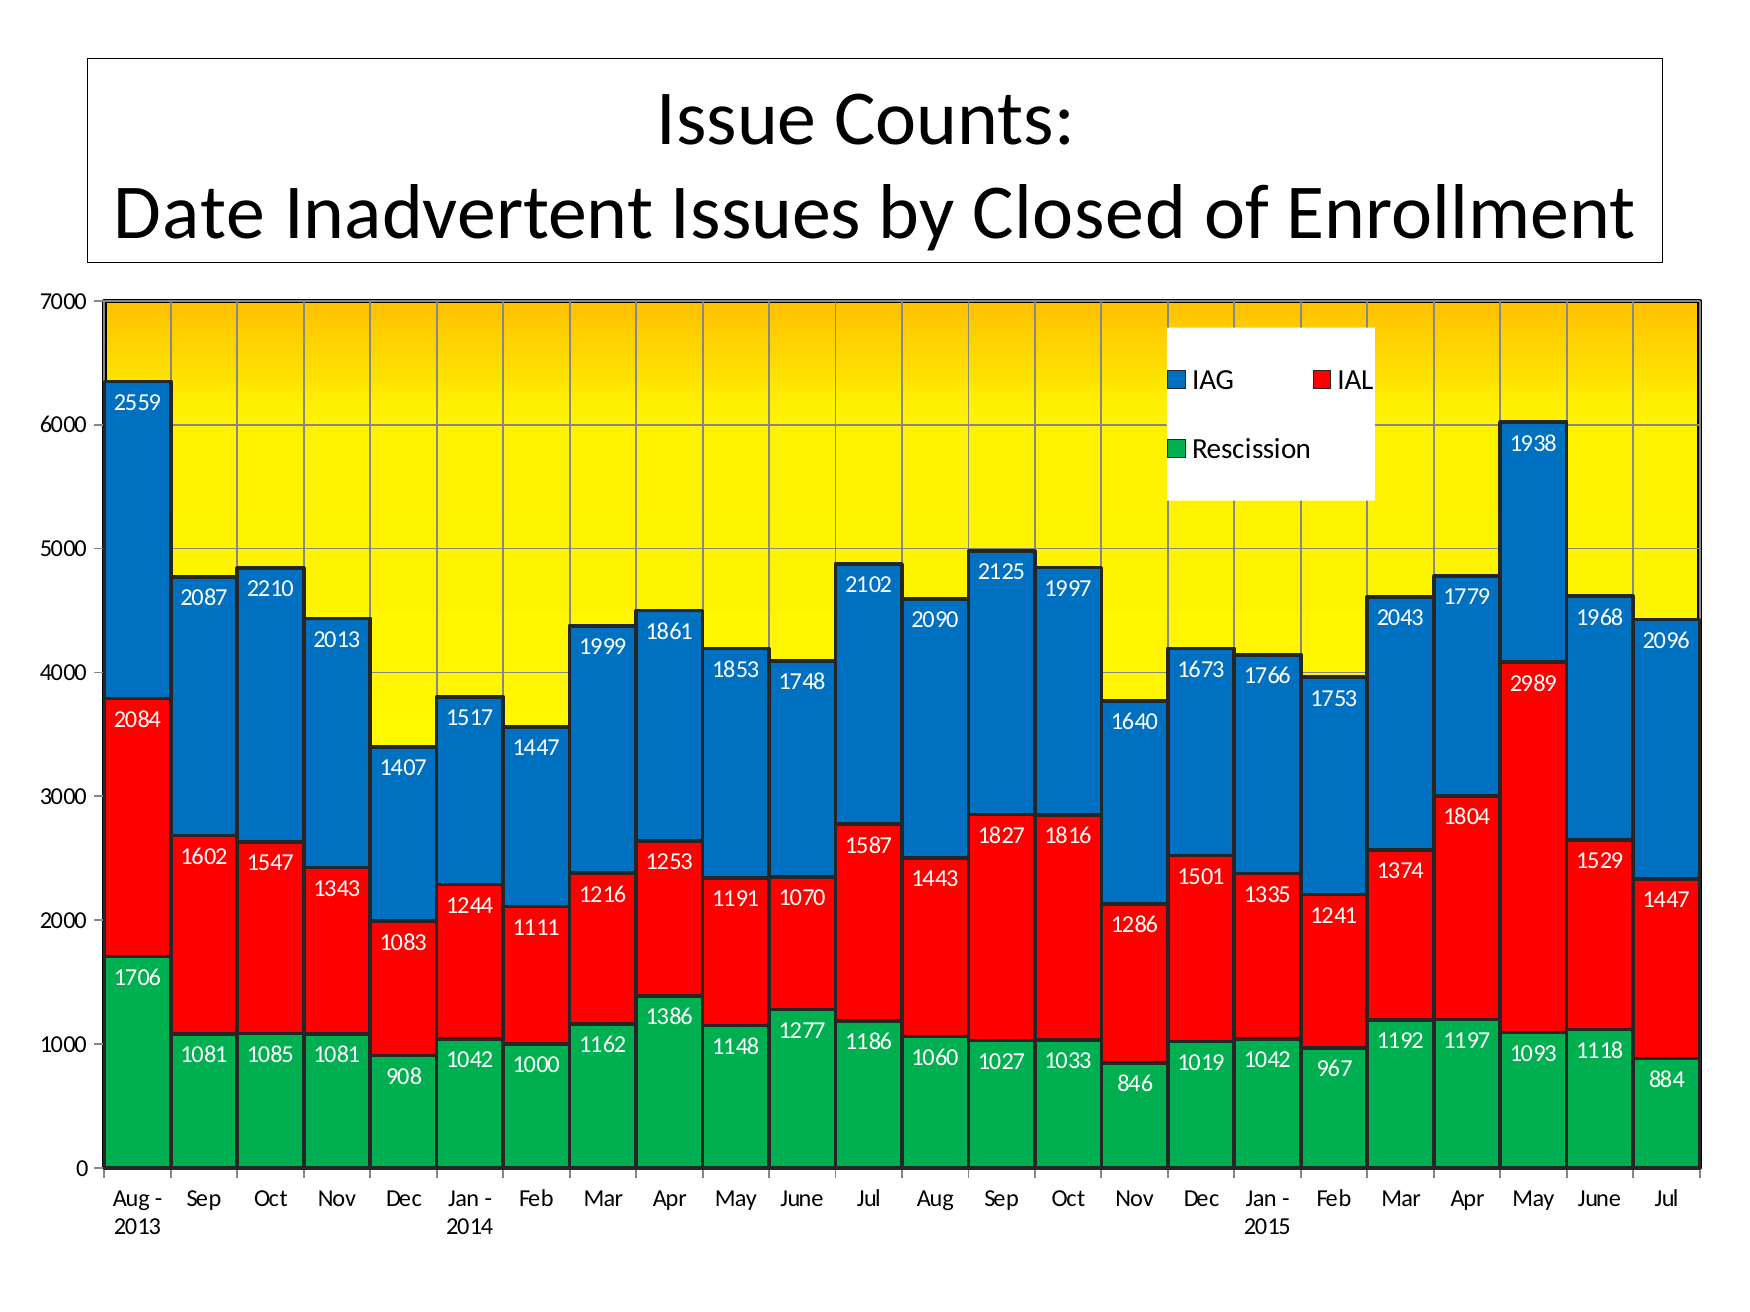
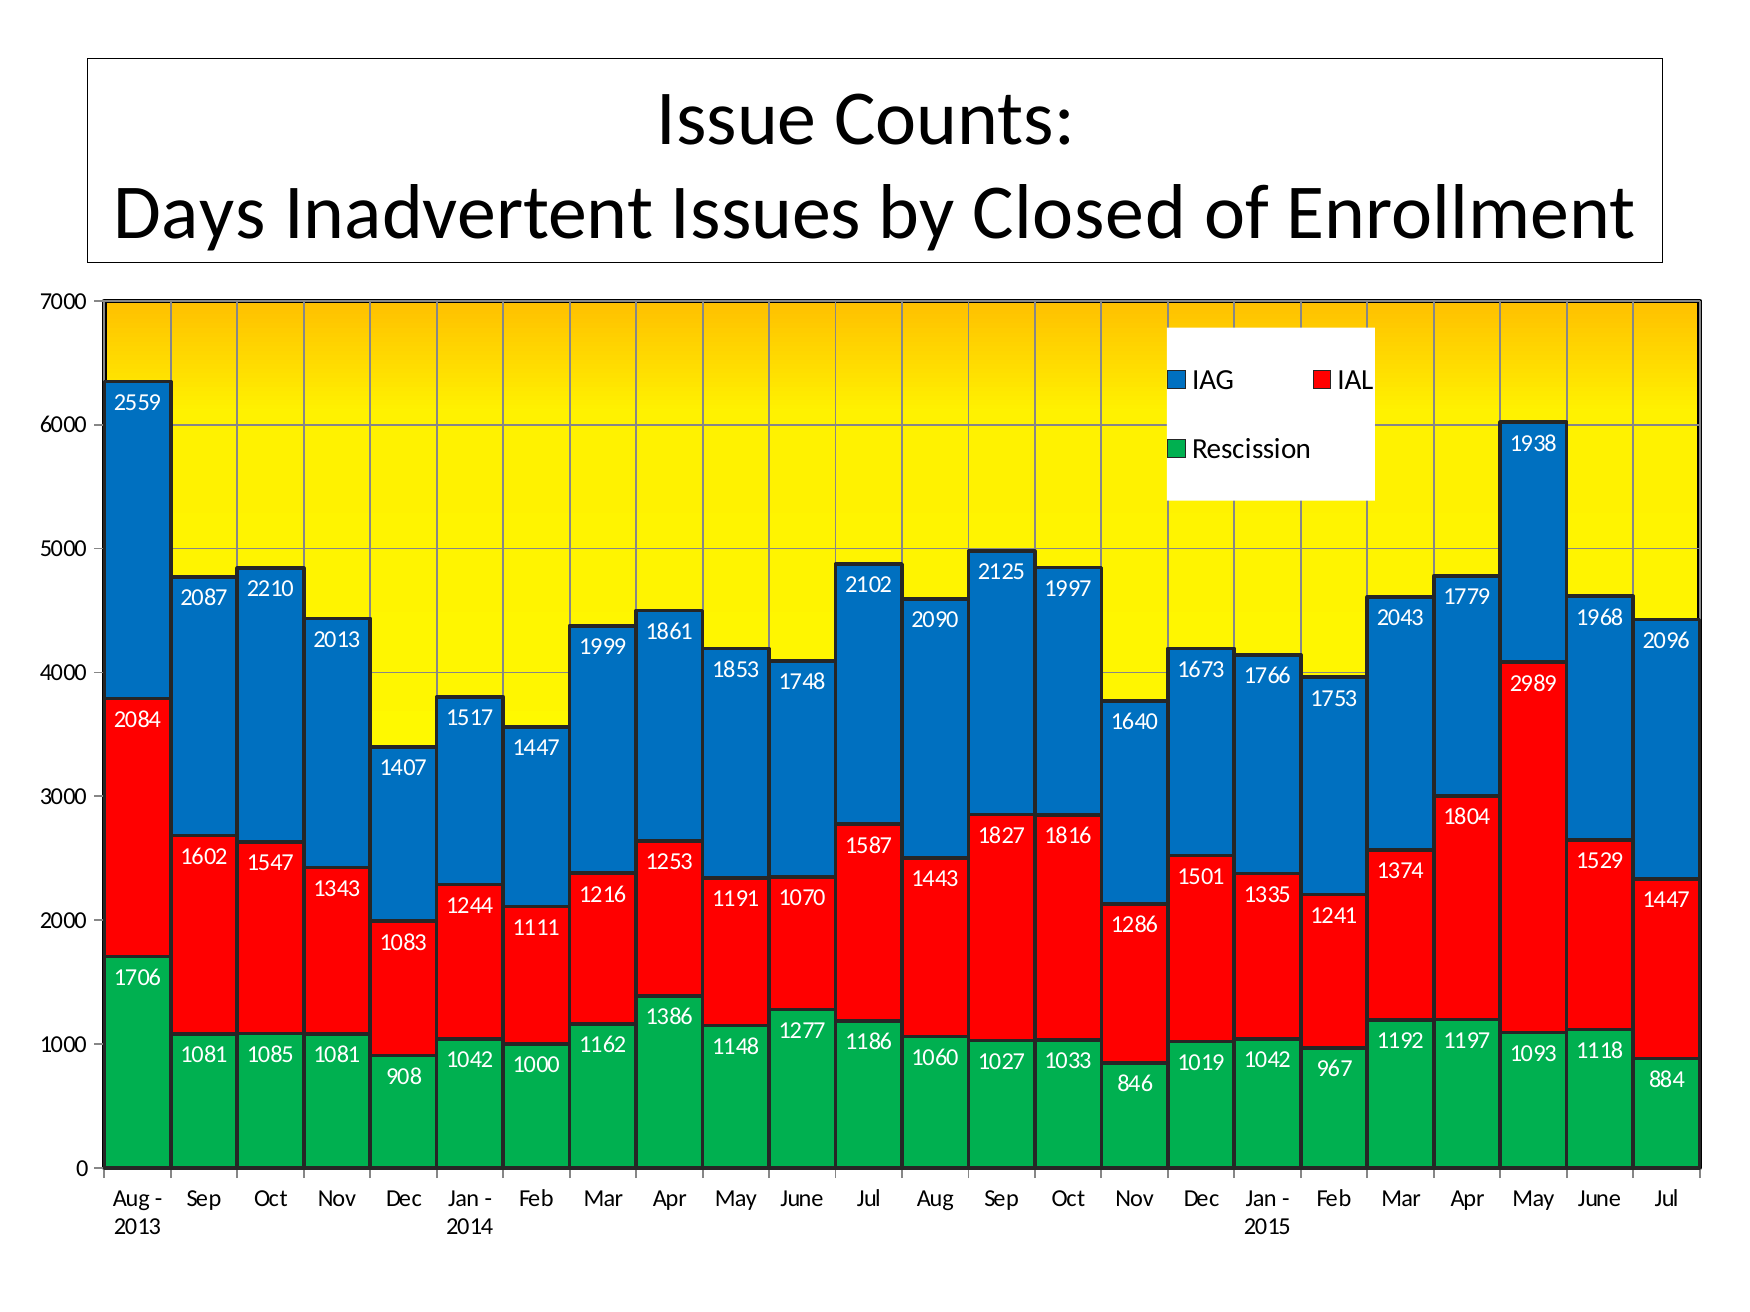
Date: Date -> Days (190, 213)
